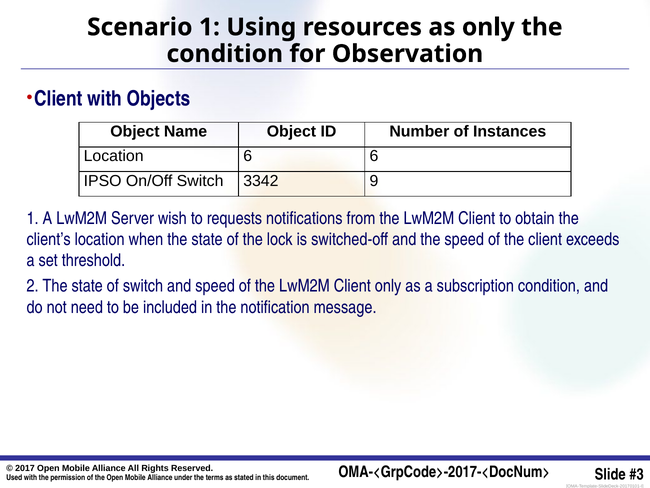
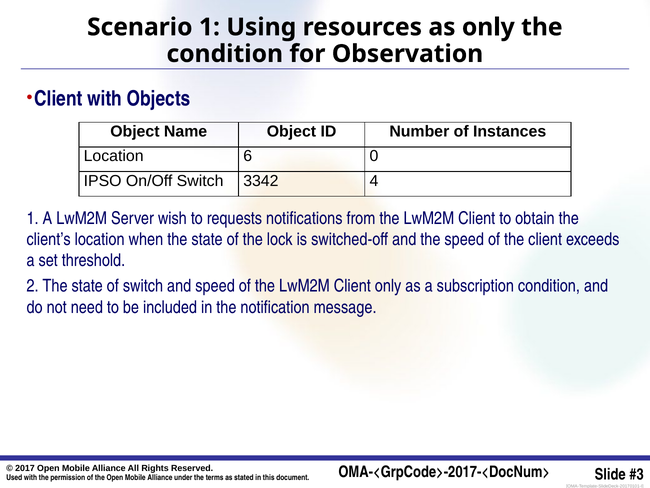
6 6: 6 -> 0 (374, 156)
9: 9 -> 4 (374, 181)
